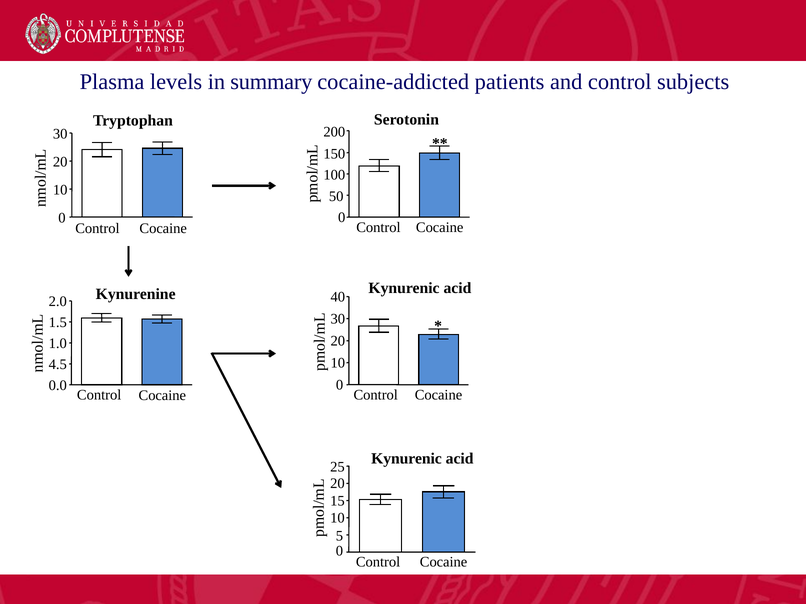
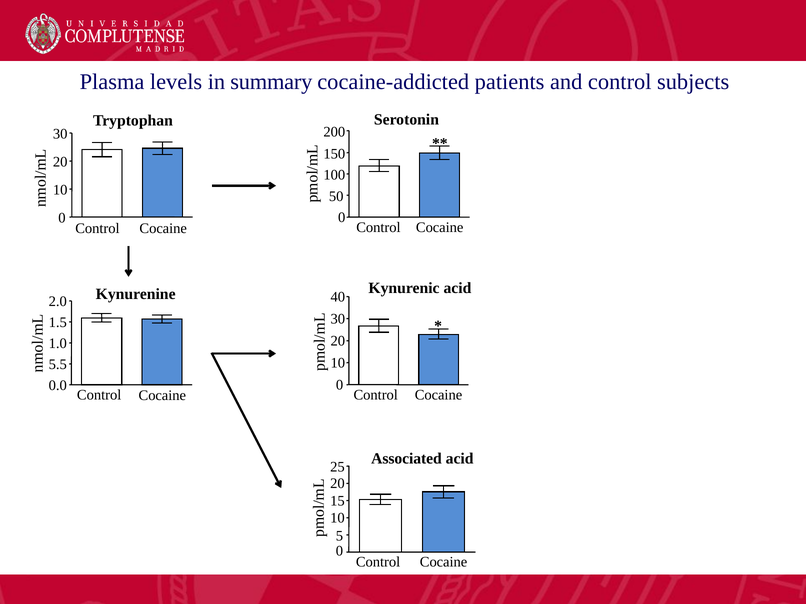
4.5: 4.5 -> 5.5 (58, 365)
Kynurenic: Kynurenic -> Associated (406, 459)
